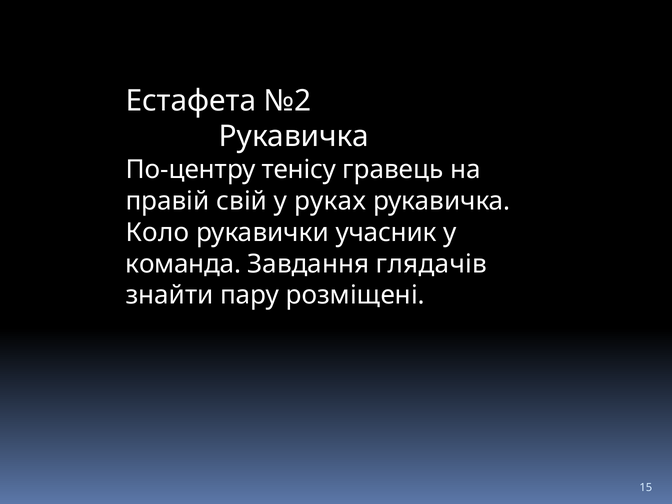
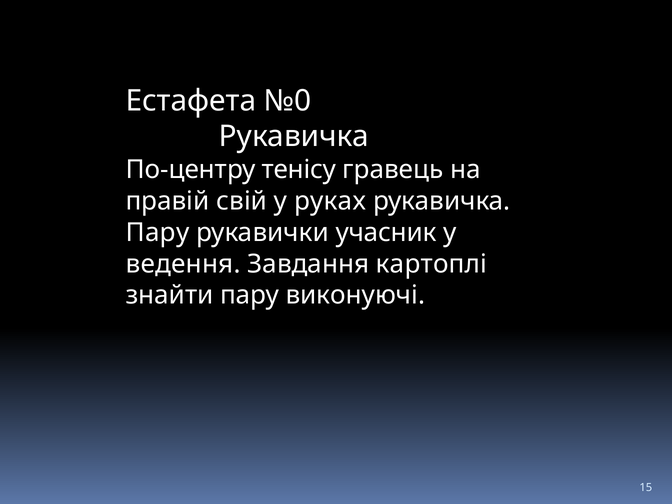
№2: №2 -> №0 (288, 101)
Коло: Коло -> Пару (157, 233)
команда: команда -> ведення (183, 264)
глядачів: глядачів -> картоплі (431, 264)
розміщені: розміщені -> виконуючі (355, 295)
